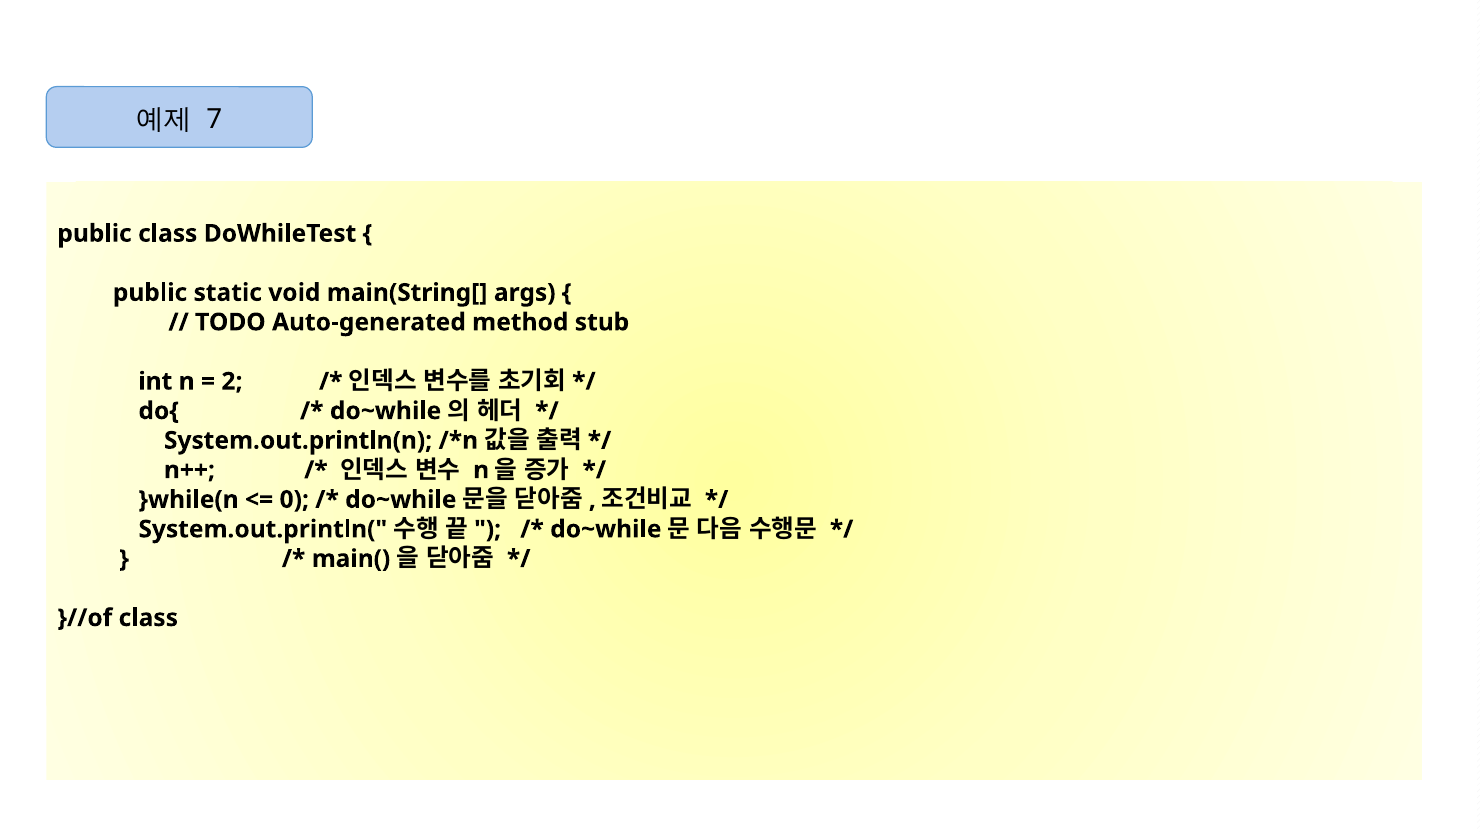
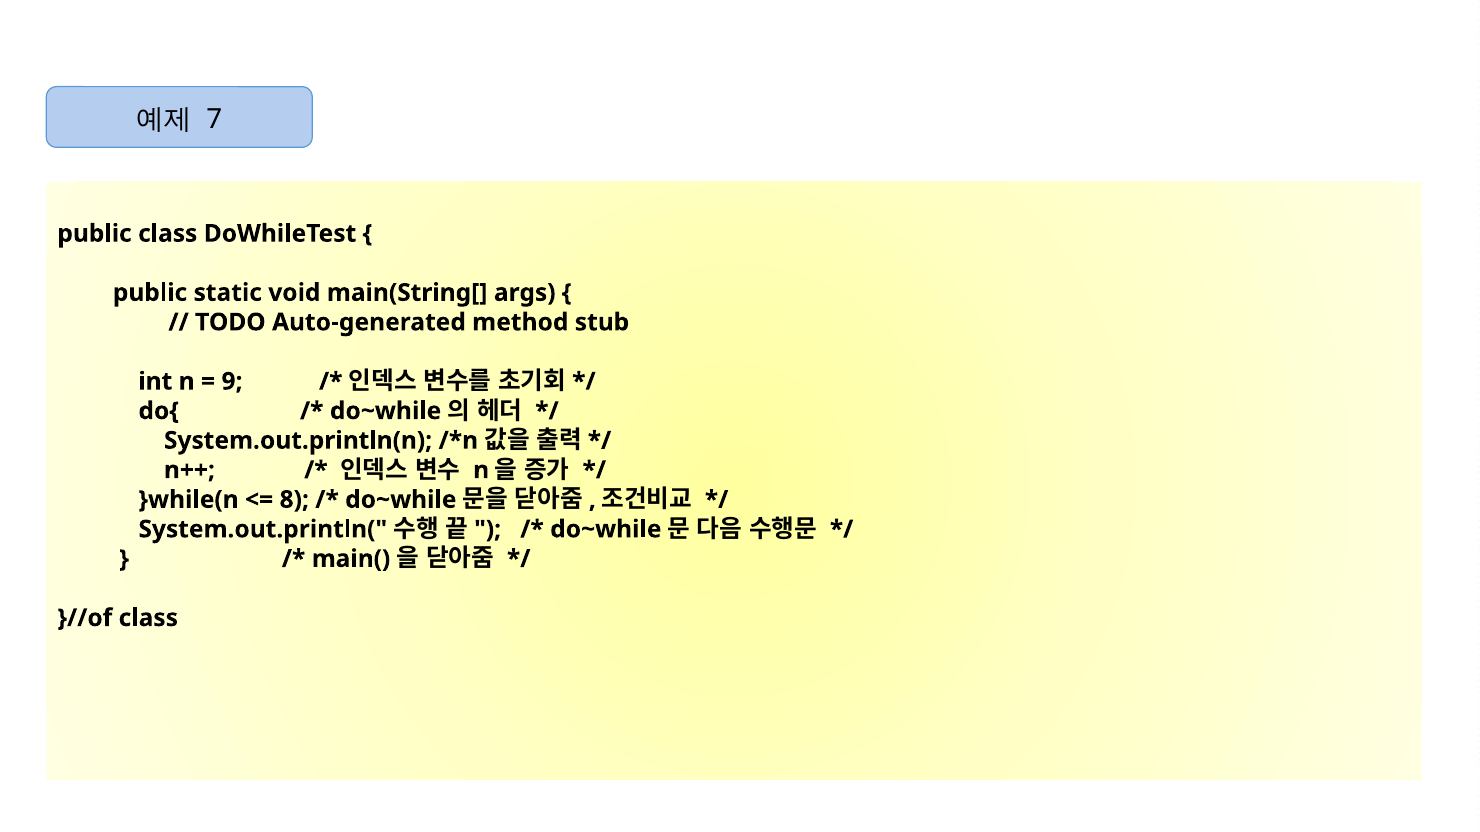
2: 2 -> 9 (232, 382)
0: 0 -> 8 (294, 500)
